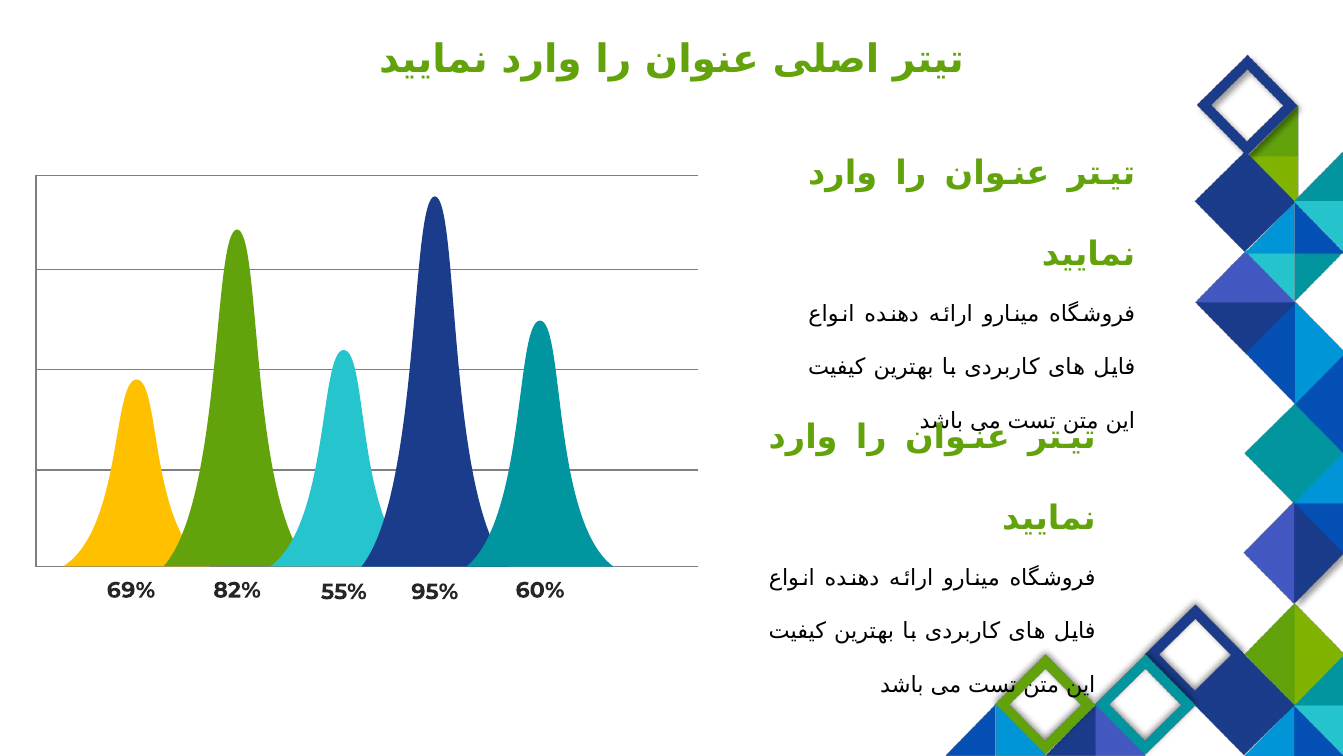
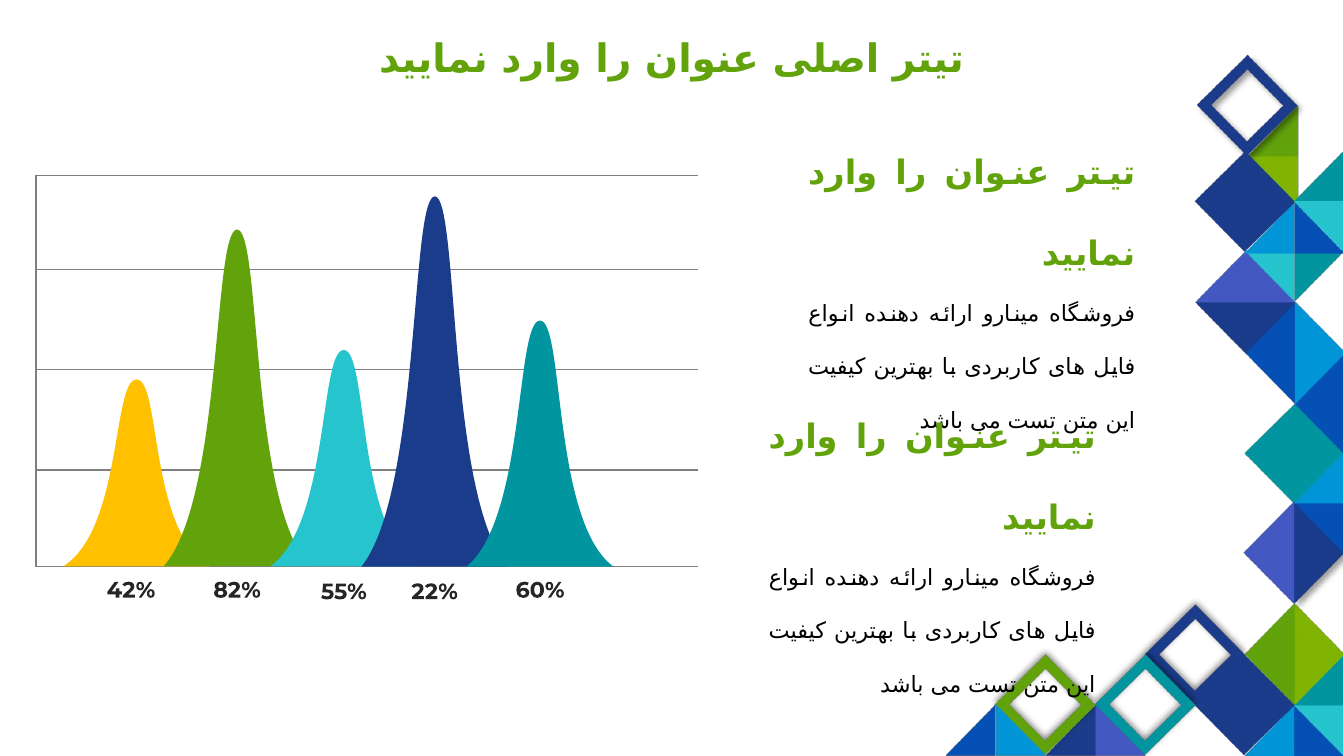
69%: 69% -> 42% (131, 590)
95%: 95% -> 22% (435, 591)
